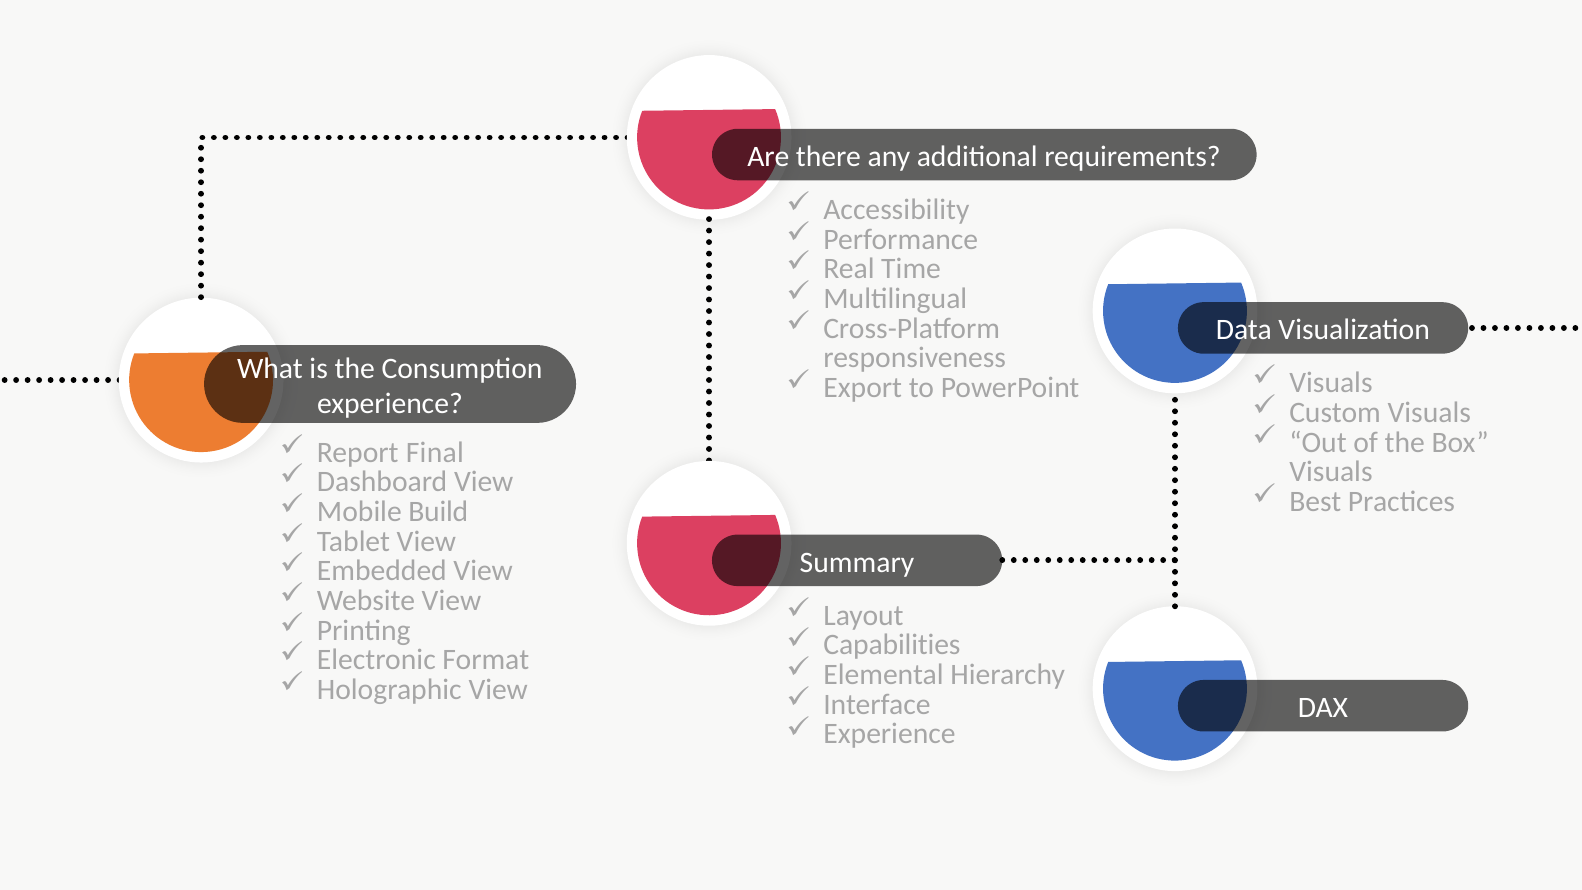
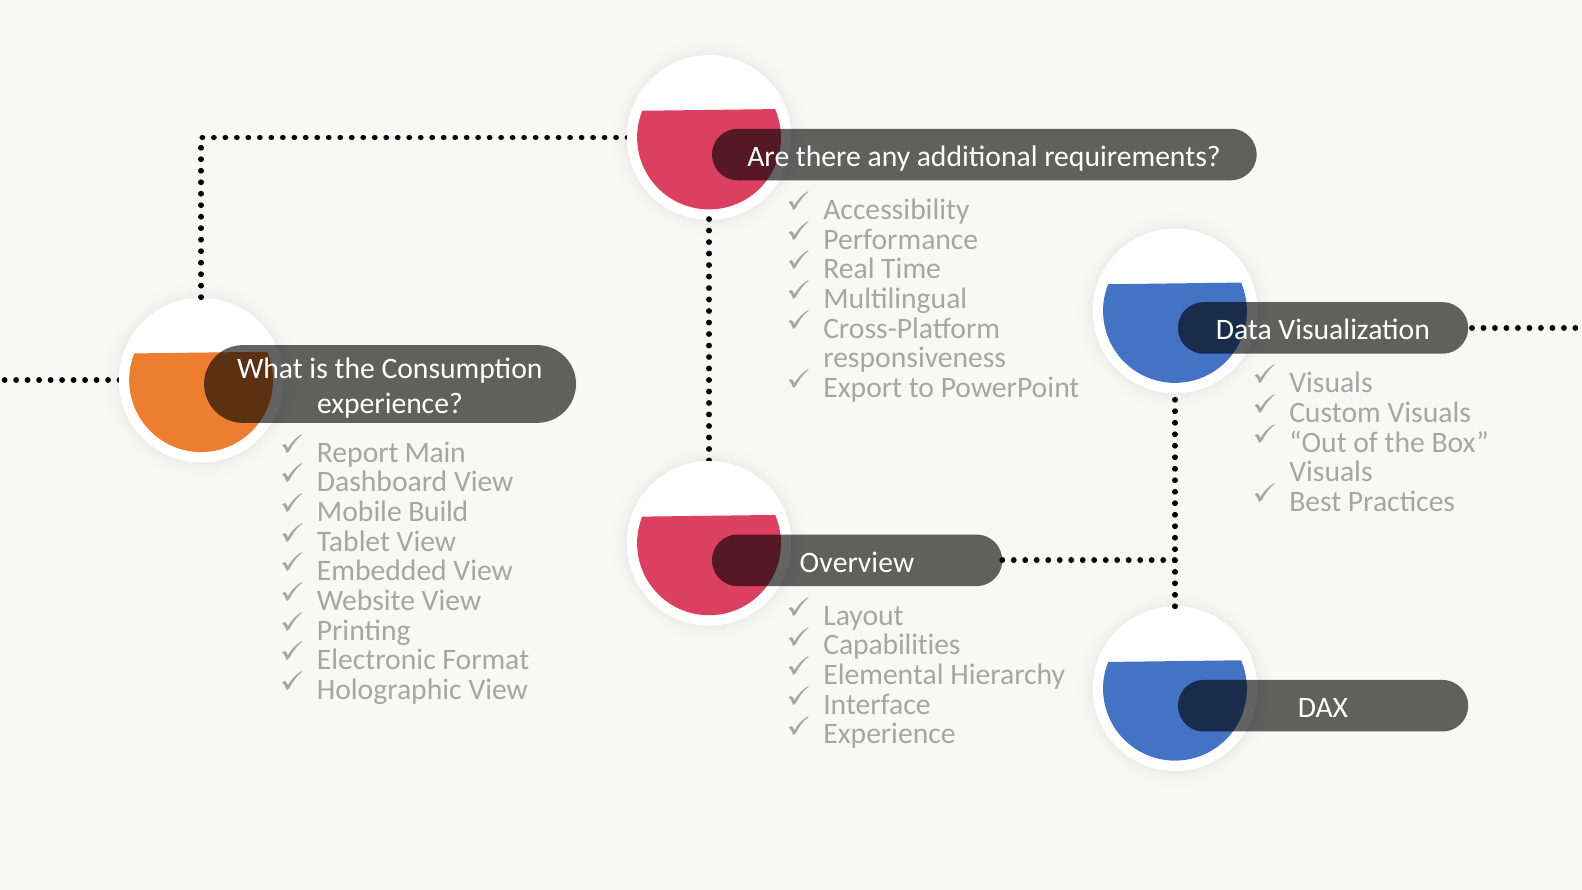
Final: Final -> Main (435, 452)
Summary: Summary -> Overview (857, 562)
